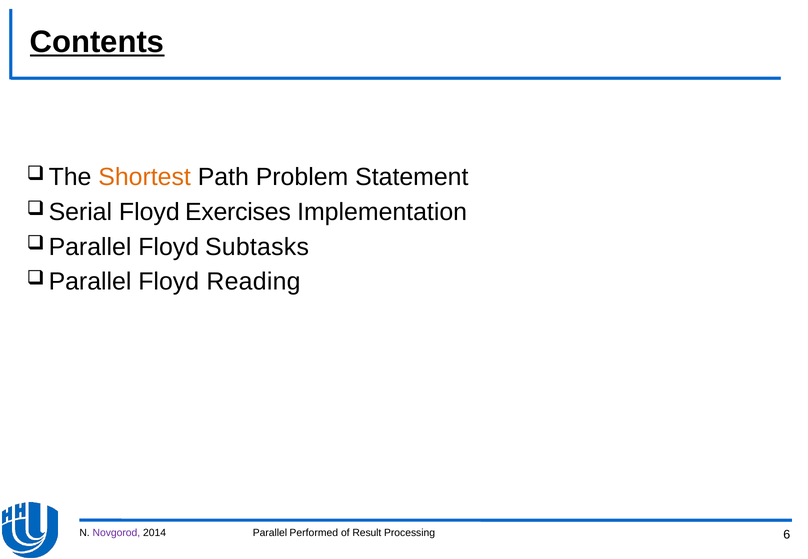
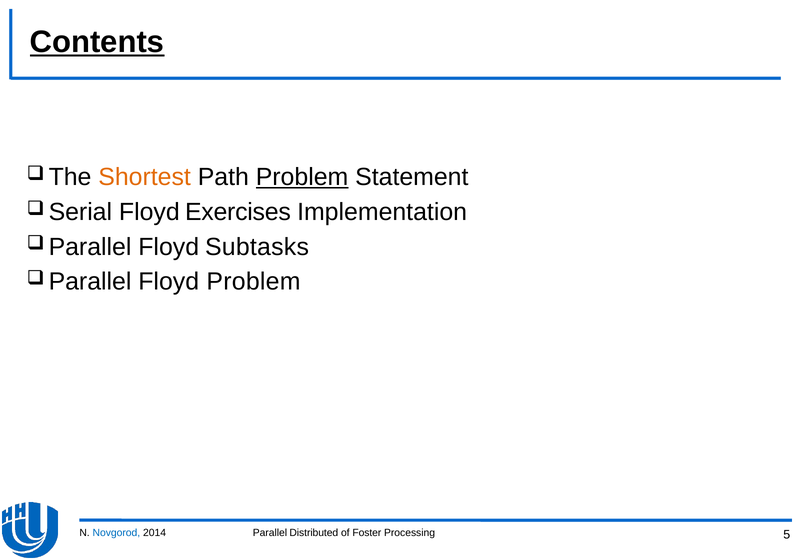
Problem underline: none -> present (302, 177)
Floyd Reading: Reading -> Problem (254, 282)
Novgorod colour: purple -> blue (116, 533)
Performed: Performed -> Distributed (314, 533)
Result: Result -> Foster (367, 533)
6: 6 -> 5 (787, 535)
